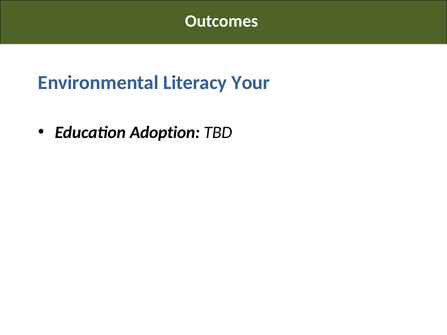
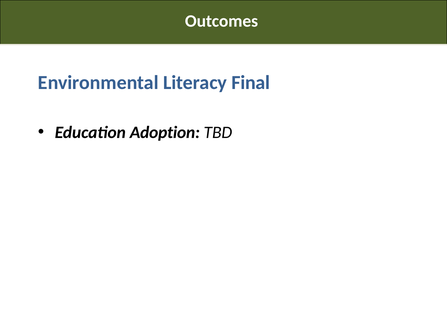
Your: Your -> Final (251, 83)
